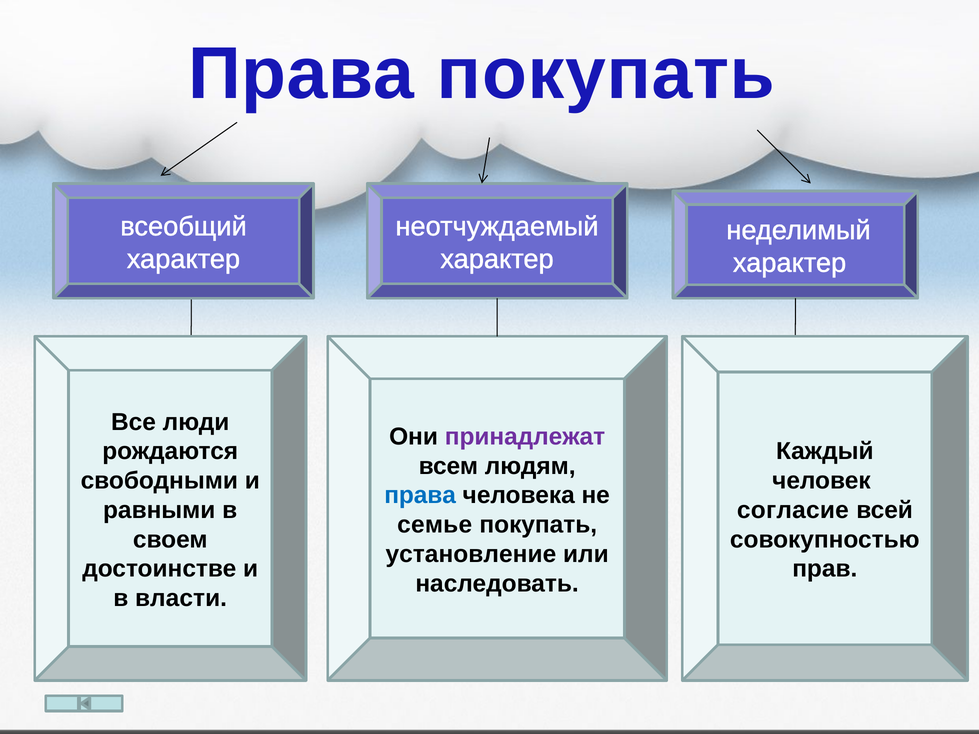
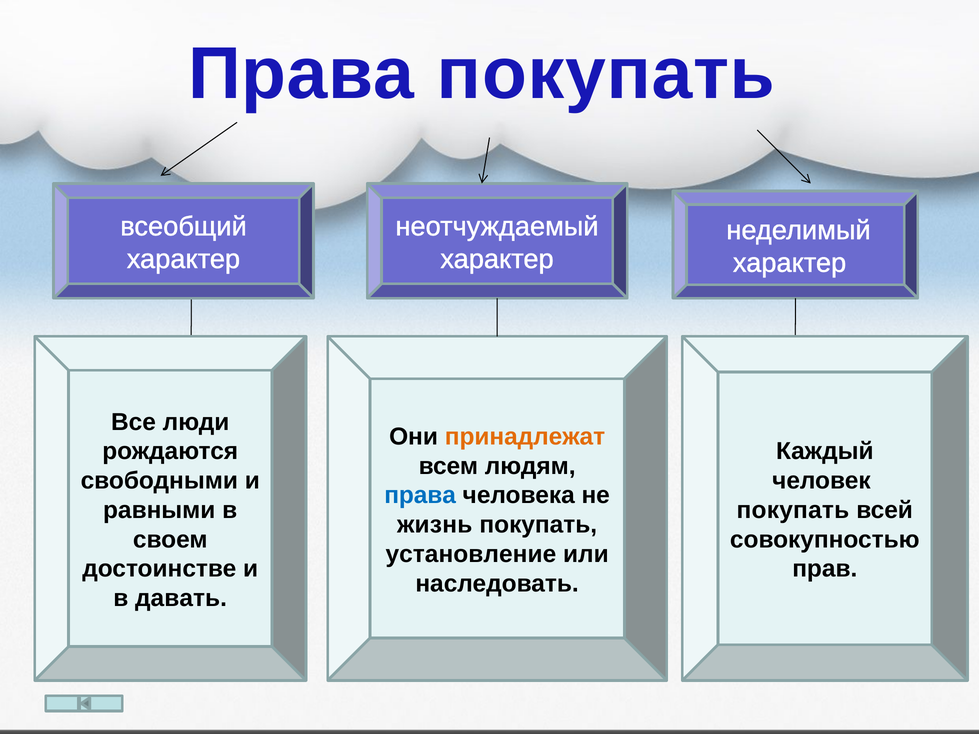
принадлежат colour: purple -> orange (525, 437)
согласие: согласие -> покупать (793, 510)
семье: семье -> жизнь (435, 525)
власти: власти -> давать (181, 598)
